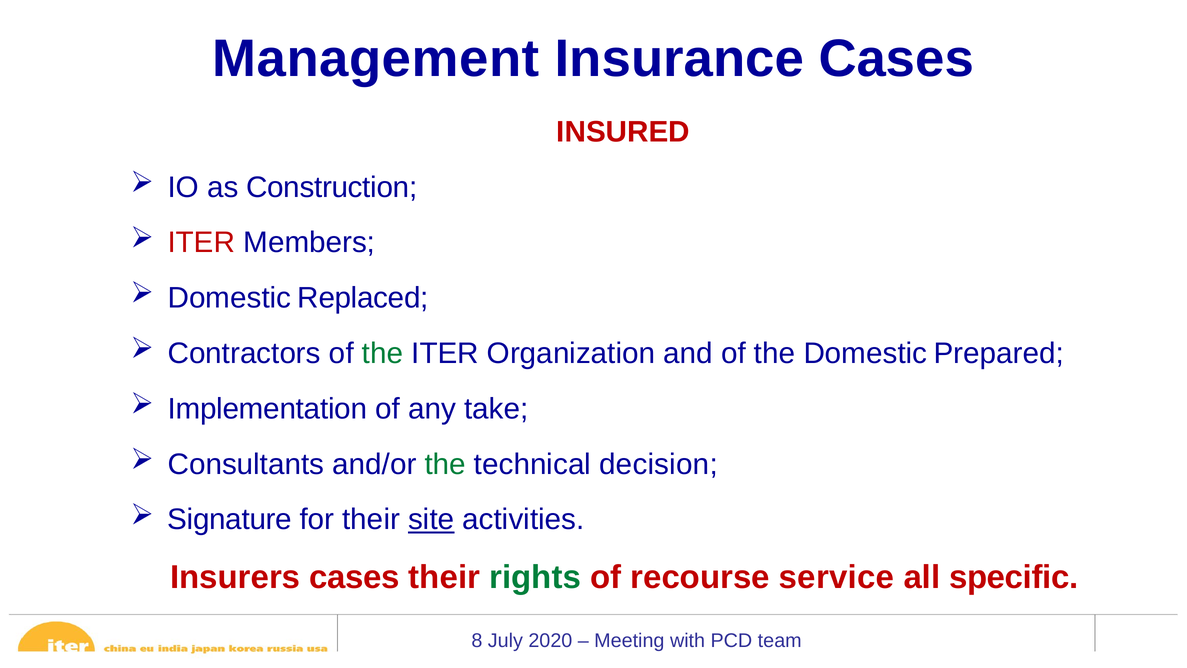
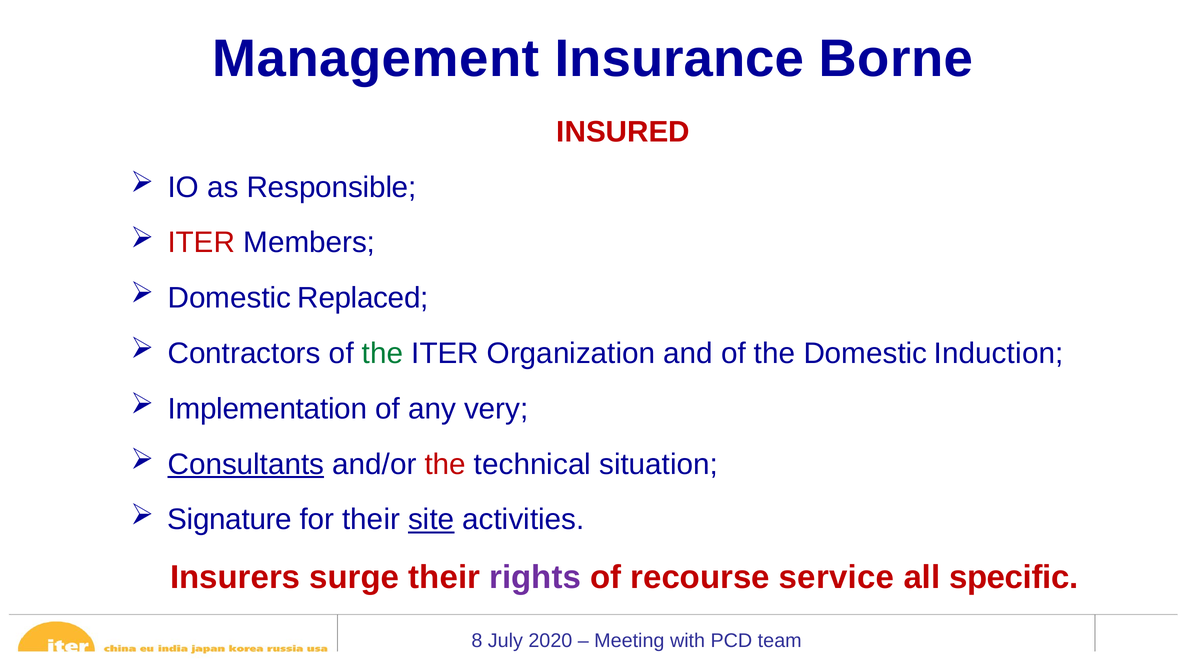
Insurance Cases: Cases -> Borne (896, 59)
Construction: Construction -> Responsible (332, 187)
Prepared: Prepared -> Induction (999, 353)
take: take -> very (496, 409)
Consultants underline: none -> present (246, 464)
the colour: green -> red (445, 464)
decision: decision -> situation (659, 464)
Insurers cases: cases -> surge (354, 577)
rights colour: green -> purple (535, 577)
